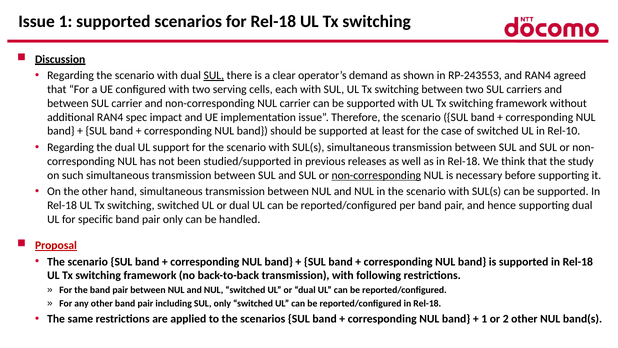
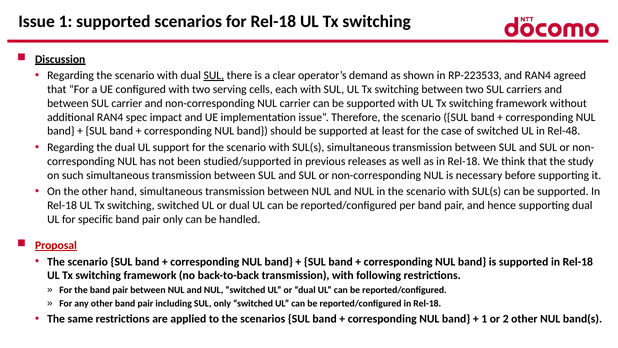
RP-243553: RP-243553 -> RP-223533 (475, 75)
Rel-10: Rel-10 -> Rel-48 (564, 131)
non-corresponding underline: present -> none (376, 175)
